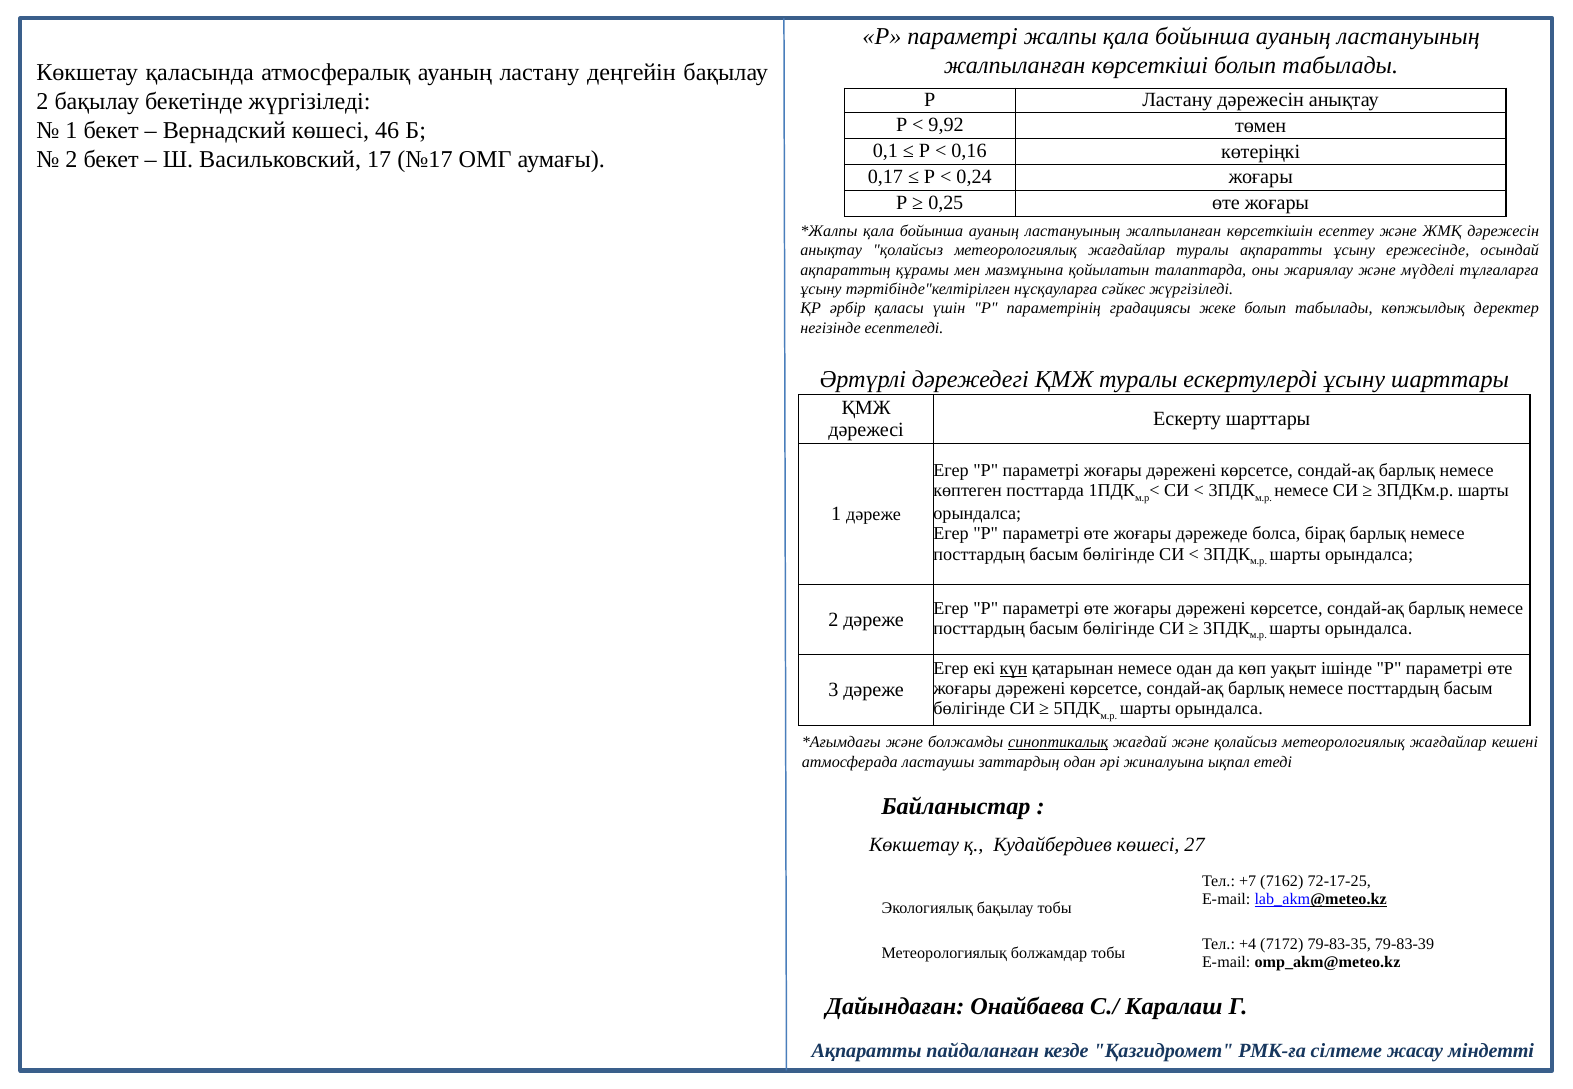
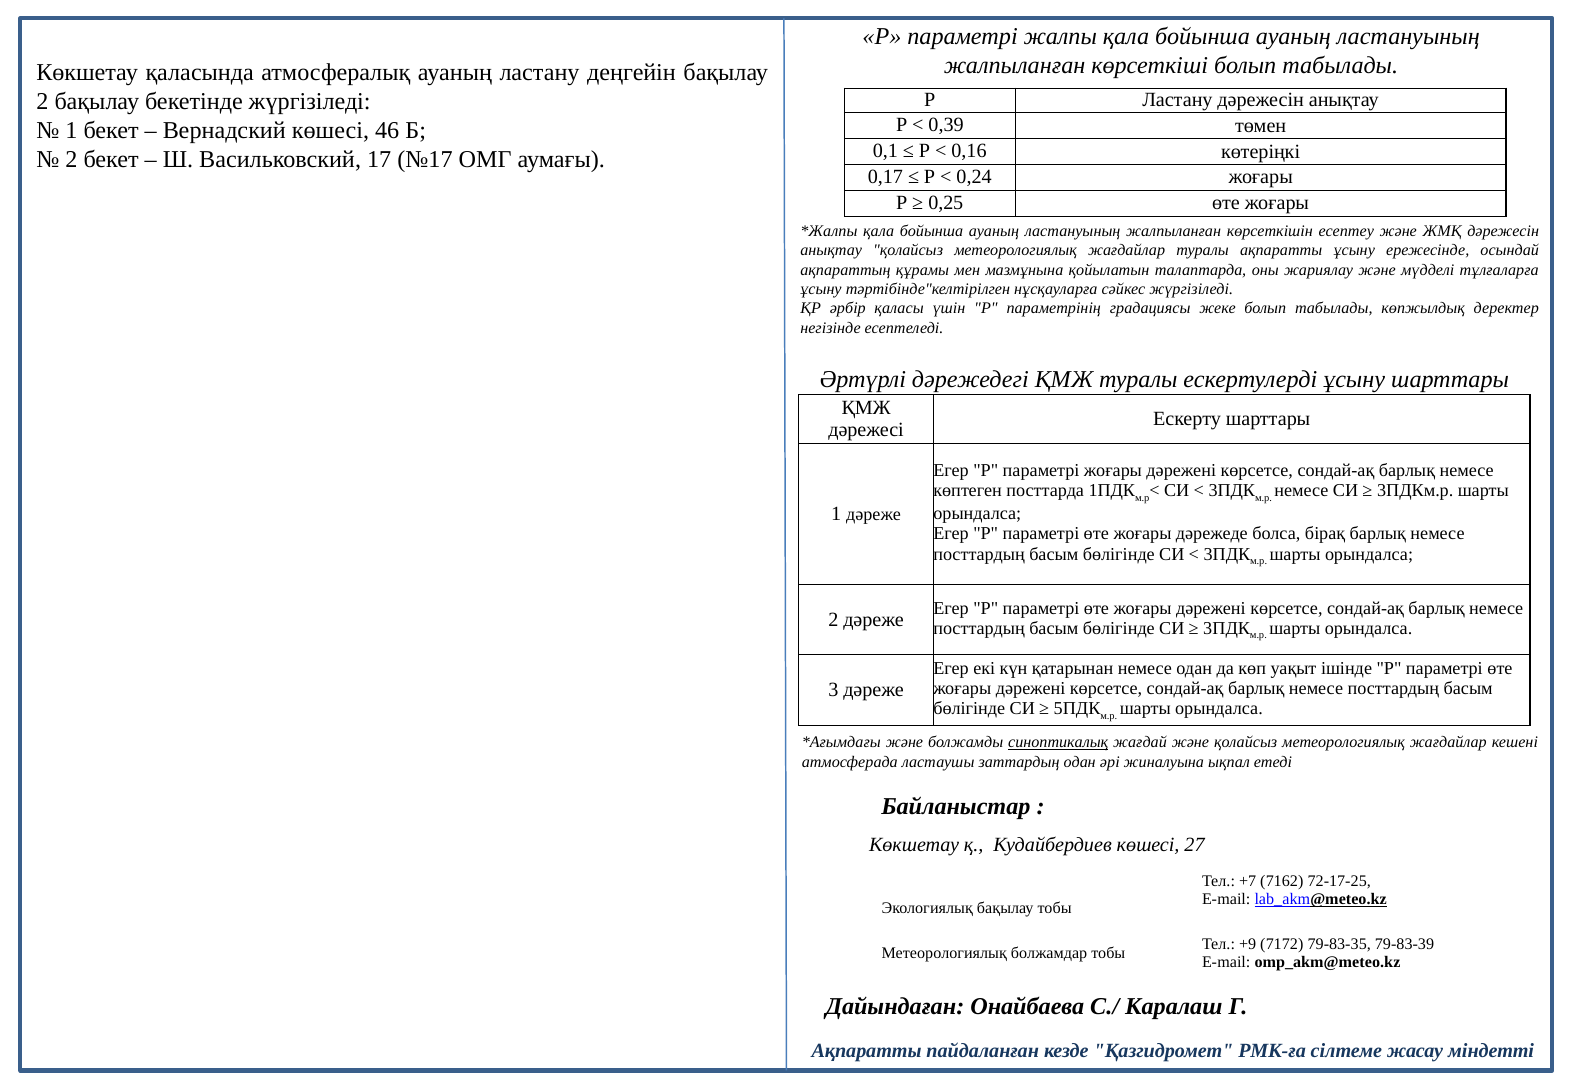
9,92: 9,92 -> 0,39 (946, 125)
күн underline: present -> none (1014, 668)
+4: +4 -> +9 (1248, 944)
